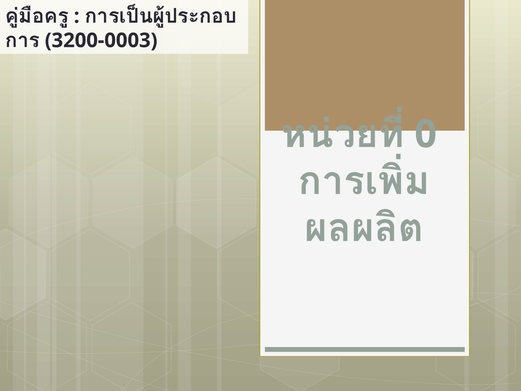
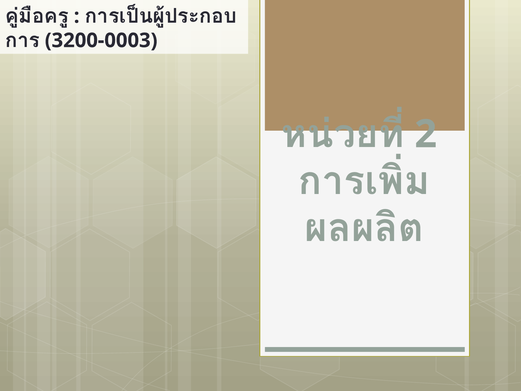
0: 0 -> 2 (426, 134)
